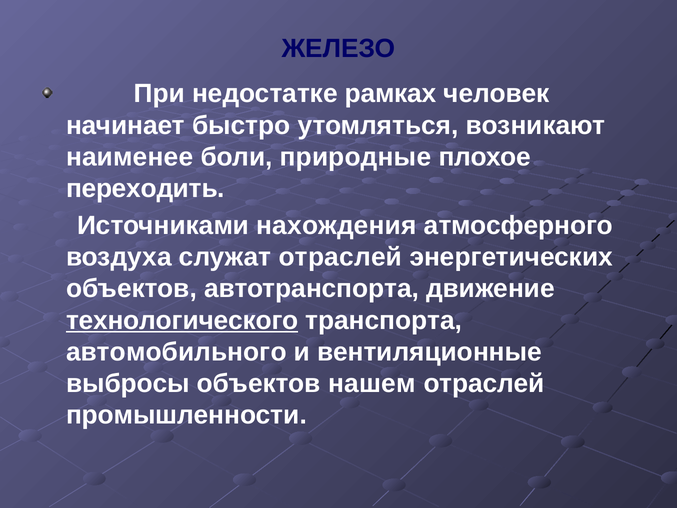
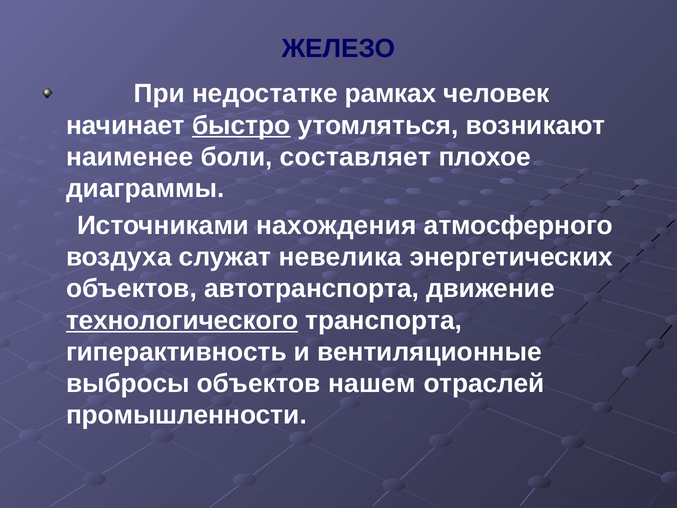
быстро underline: none -> present (241, 125)
природные: природные -> составляет (355, 157)
переходить: переходить -> диаграммы (145, 188)
служат отраслей: отраслей -> невелика (340, 257)
автомобильного: автомобильного -> гиперактивность (176, 352)
